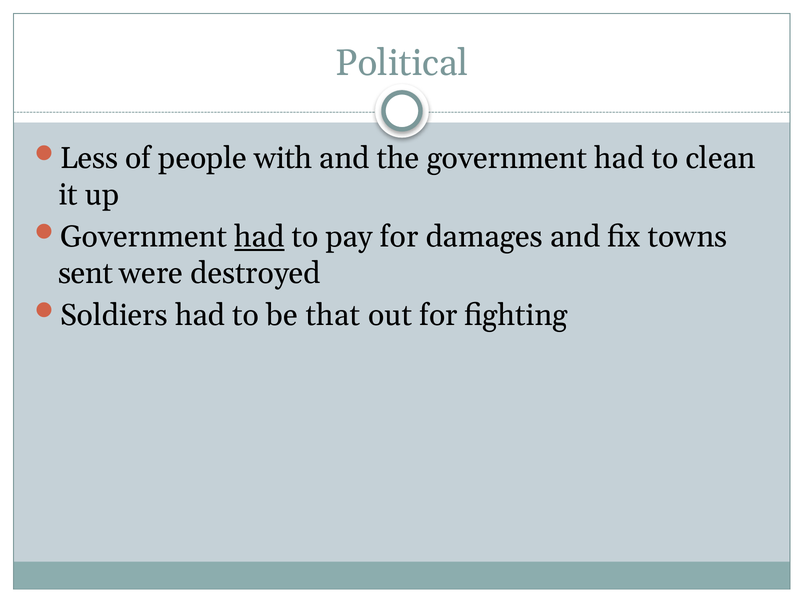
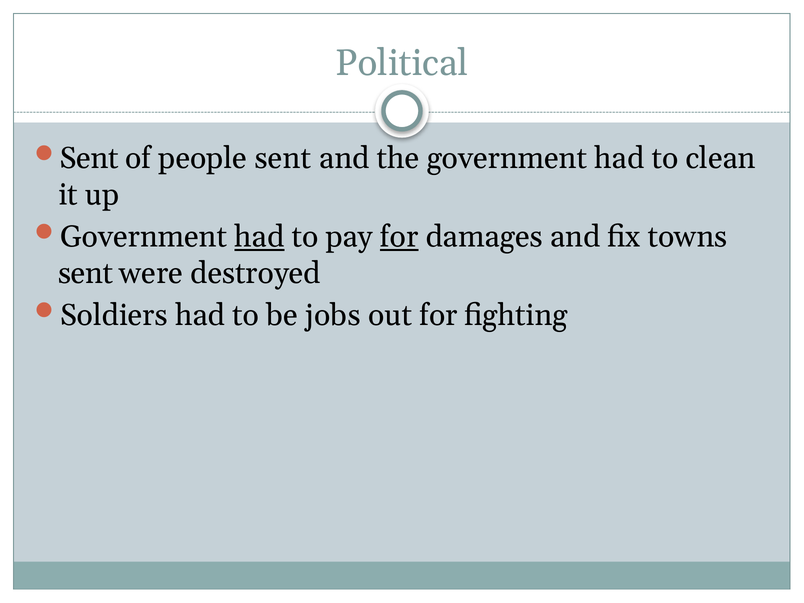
Less: Less -> Sent (89, 158)
people with: with -> sent (283, 158)
for underline: none -> present (399, 237)
that: that -> jobs (333, 315)
